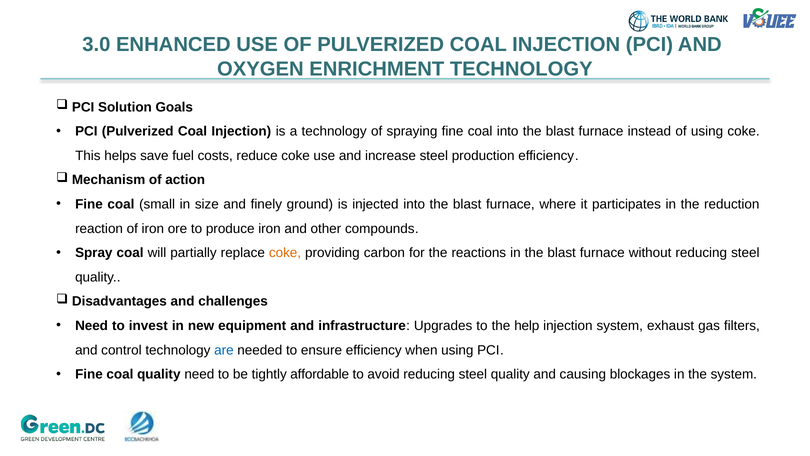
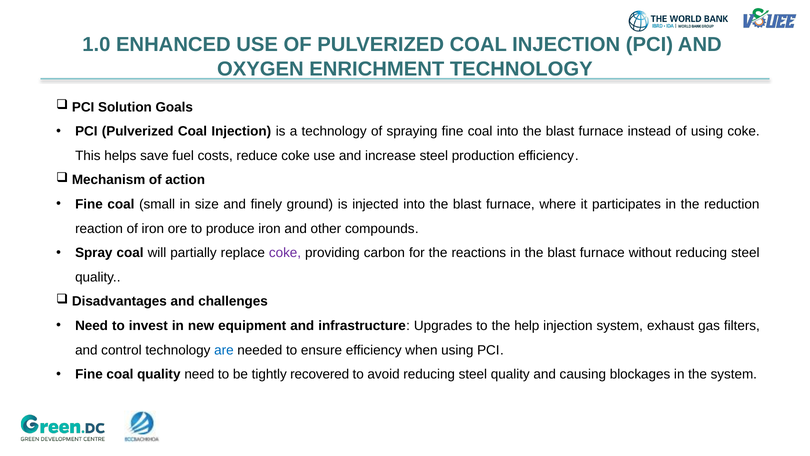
3.0: 3.0 -> 1.0 (96, 45)
coke colour: orange -> purple (285, 253)
affordable: affordable -> recovered (320, 374)
